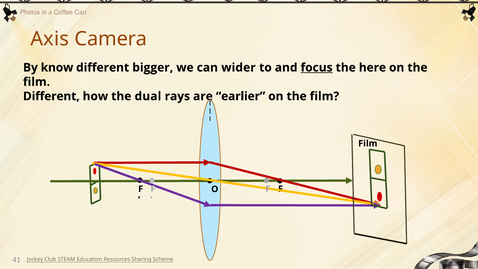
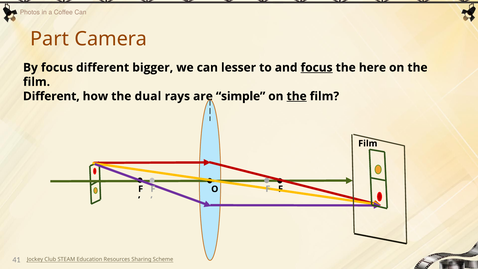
Axis: Axis -> Part (50, 39)
By know: know -> focus (57, 68)
wider: wider -> lesser (239, 68)
earlier: earlier -> simple (241, 96)
the underline: none -> present (297, 96)
